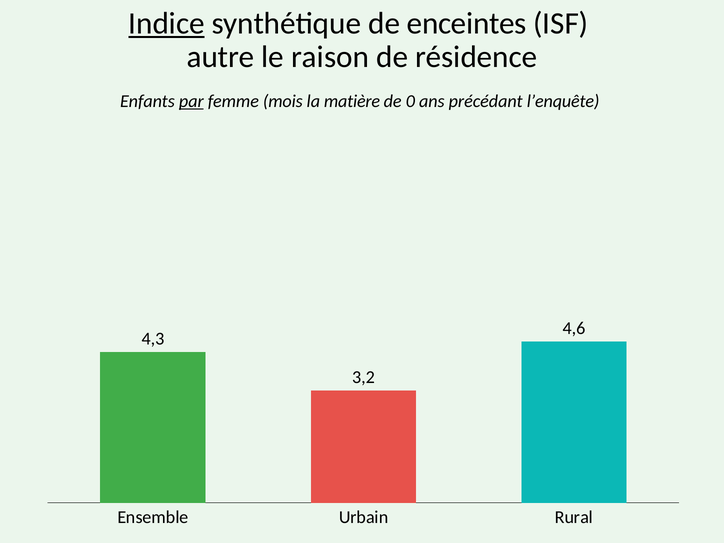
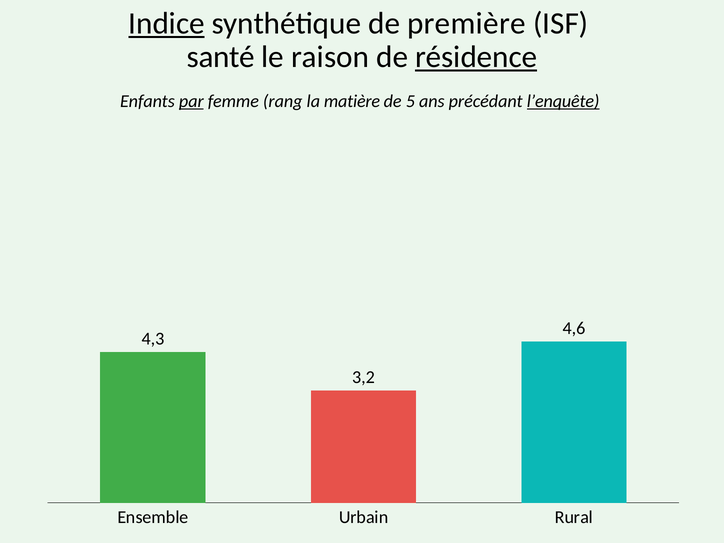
enceintes: enceintes -> première (466, 23)
autre: autre -> santé (221, 57)
résidence underline: none -> present (476, 57)
mois: mois -> rang (283, 101)
0: 0 -> 5 (410, 101)
l’enquête underline: none -> present (563, 101)
